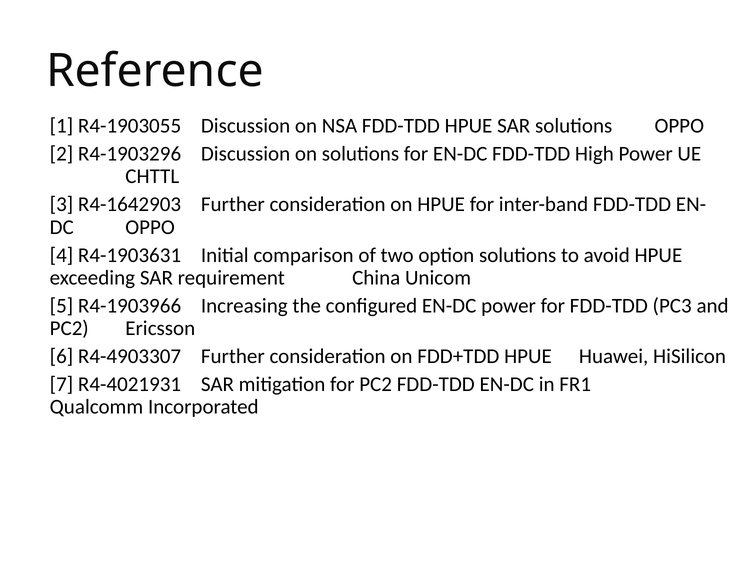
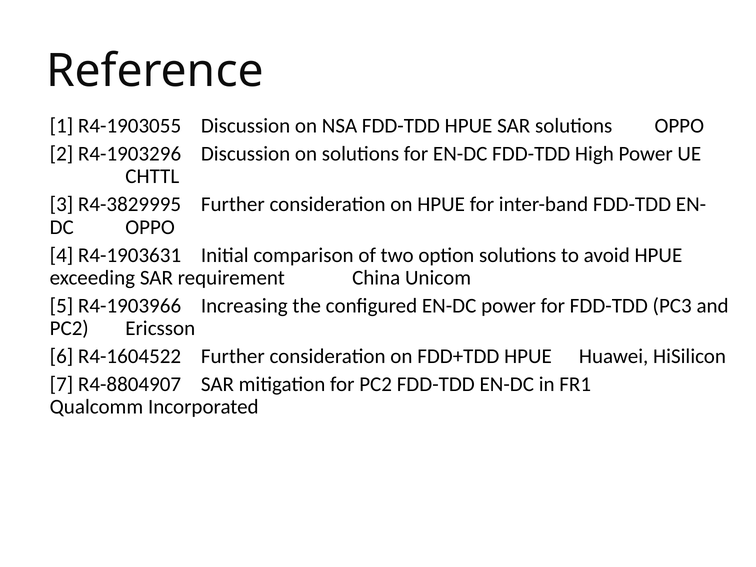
R4-1642903: R4-1642903 -> R4-3829995 (130, 204)
R4-4903307: R4-4903307 -> R4-1604522 (130, 356)
R4-4021931: R4-4021931 -> R4-8804907 (130, 384)
